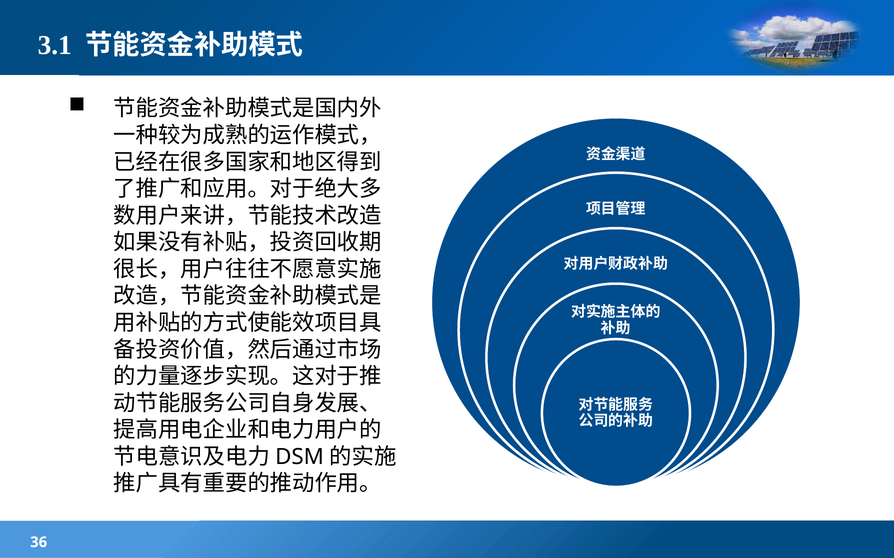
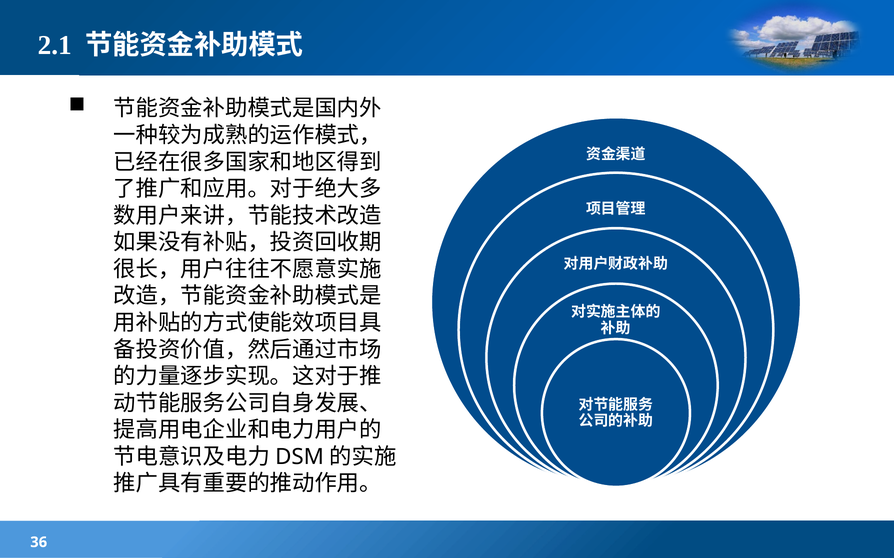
3.1: 3.1 -> 2.1 (55, 45)
